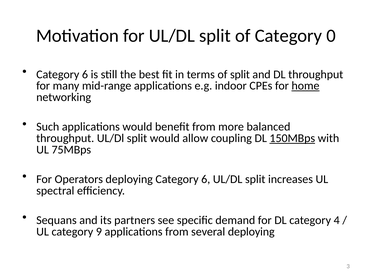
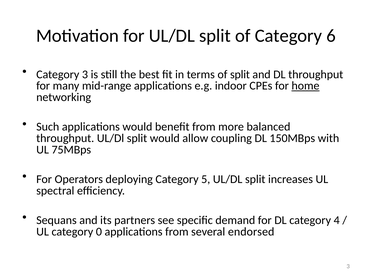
0: 0 -> 6 (331, 36)
6: 6 -> 3 (85, 74)
150MBps underline: present -> none (292, 138)
deploying Category 6: 6 -> 5 (206, 179)
9: 9 -> 0 (99, 232)
several deploying: deploying -> endorsed (251, 232)
